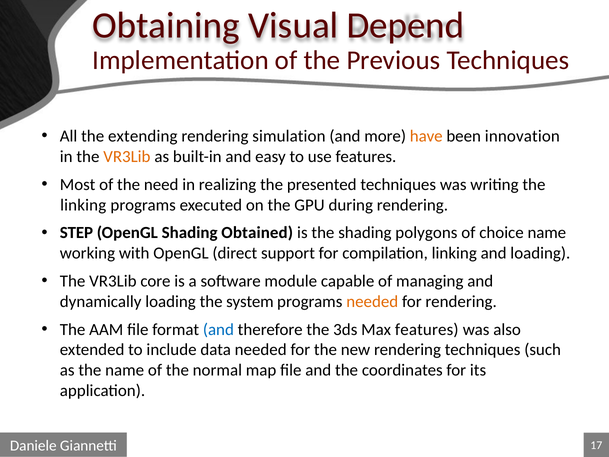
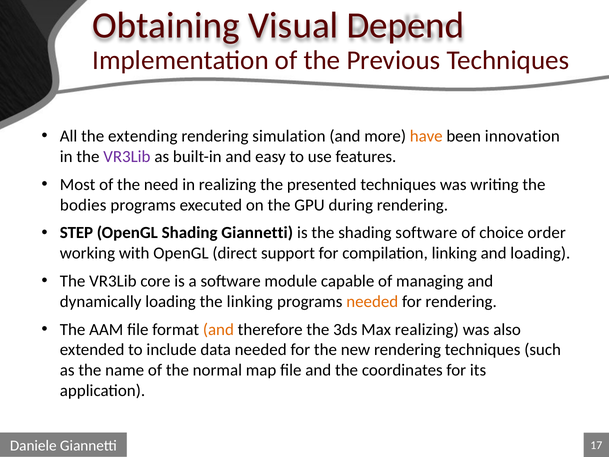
VR3Lib colour: orange -> purple (127, 157)
linking: linking -> bodies (83, 205)
Shading Obtained: Obtained -> Giannetti (257, 233)
shading polygons: polygons -> software (426, 233)
choice name: name -> order (547, 233)
the system: system -> linking (250, 301)
and colour: blue -> orange (218, 329)
Max features: features -> realizing (427, 329)
